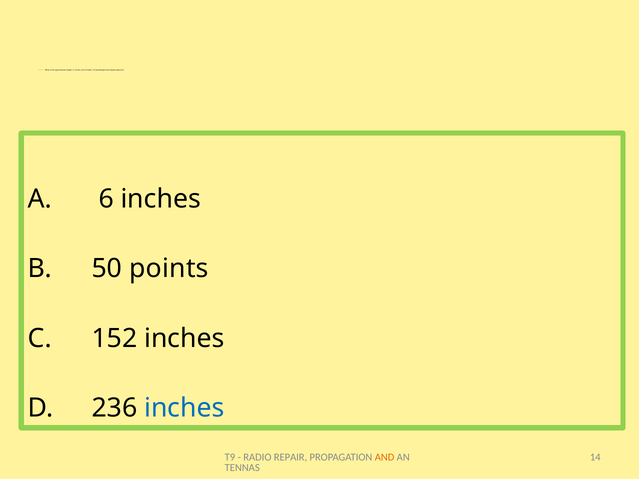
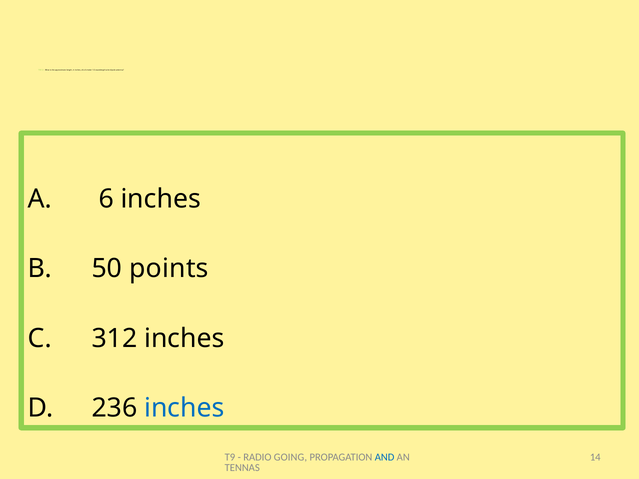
152: 152 -> 312 (114, 338)
REPAIR: REPAIR -> GOING (290, 458)
AND colour: orange -> blue (385, 458)
